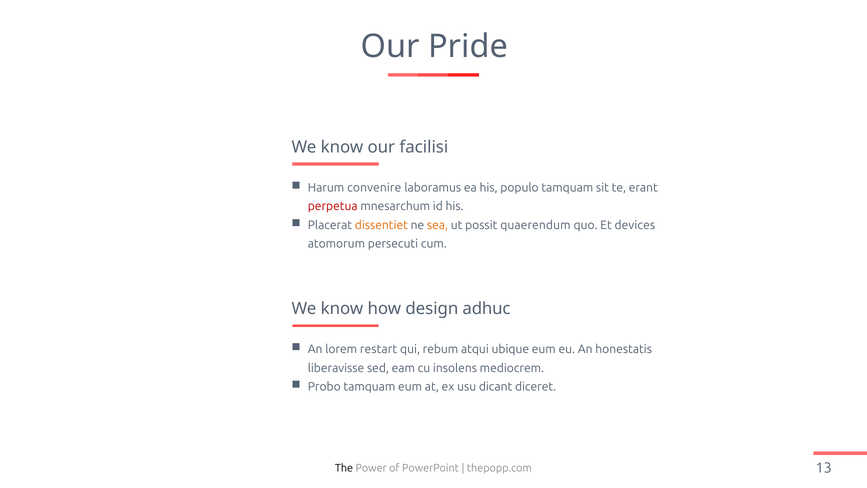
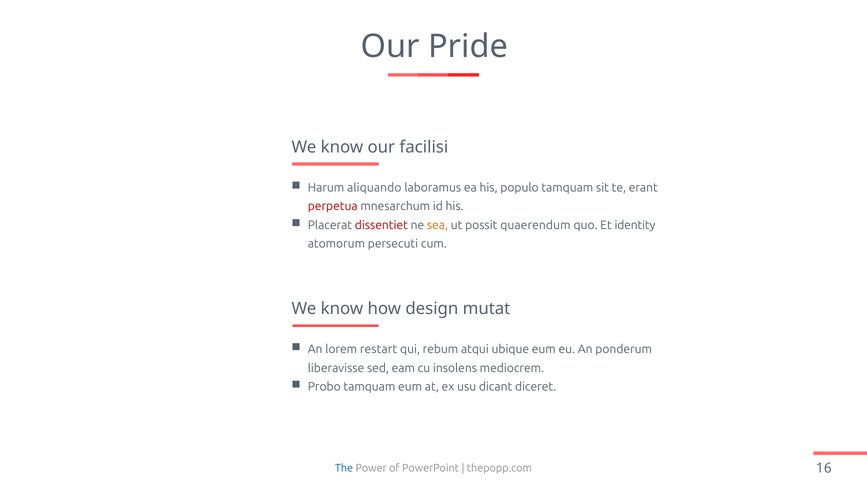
convenire: convenire -> aliquando (374, 187)
dissentiet colour: orange -> red (381, 225)
devices: devices -> identity (635, 225)
adhuc: adhuc -> mutat (486, 309)
honestatis: honestatis -> ponderum (624, 349)
The colour: black -> blue (344, 468)
13: 13 -> 16 (824, 468)
